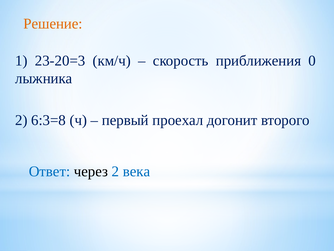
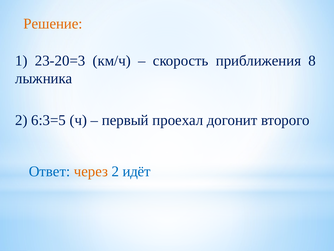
0: 0 -> 8 (312, 61)
6:3=8: 6:3=8 -> 6:3=5 (49, 120)
через colour: black -> orange (91, 171)
века: века -> идёт (137, 171)
